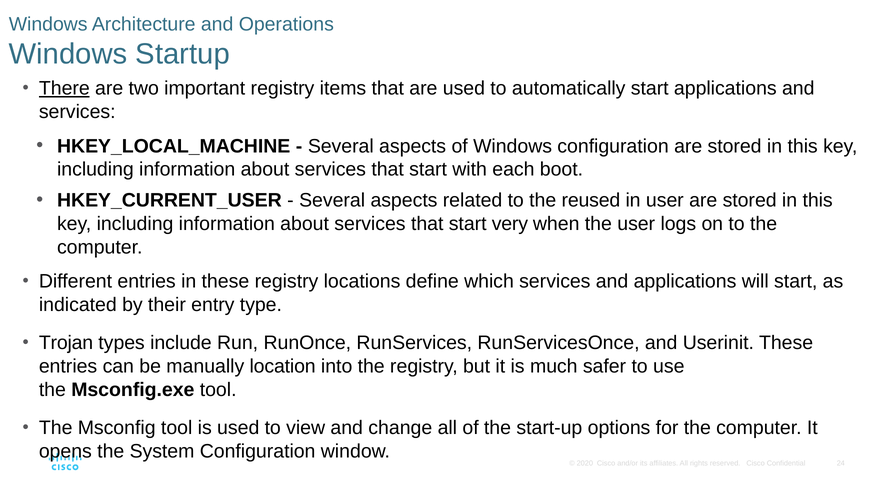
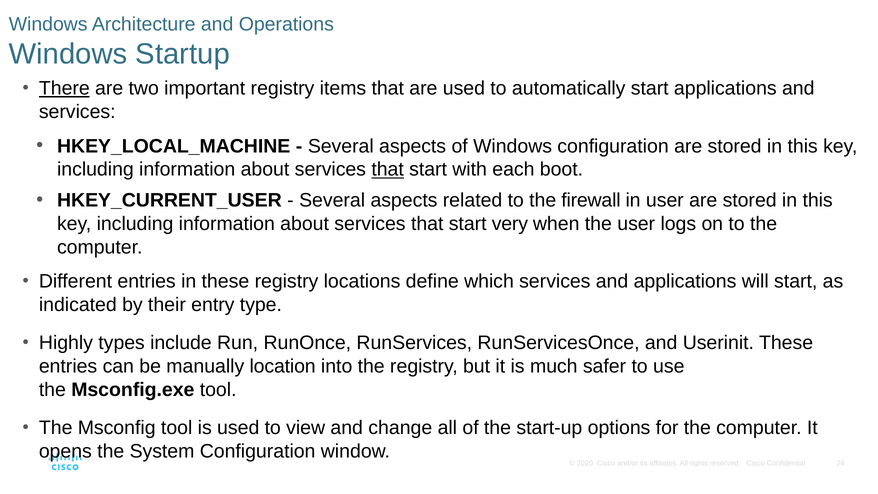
that underline: none -> present (388, 170)
reused: reused -> firewall (591, 200)
Trojan: Trojan -> Highly (66, 343)
